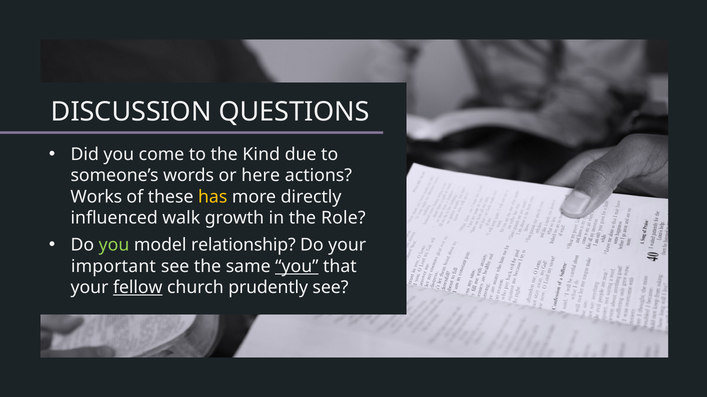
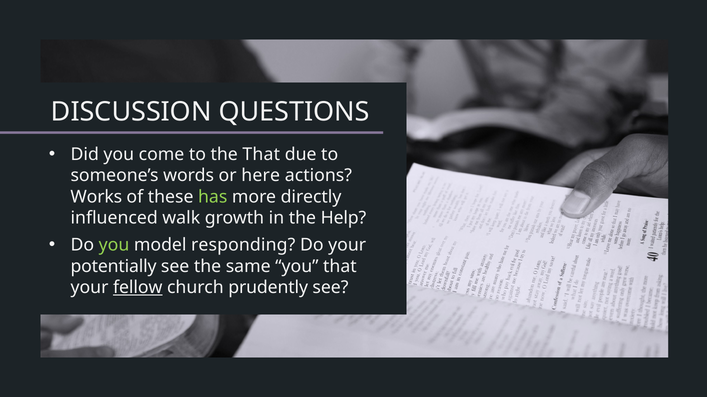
the Kind: Kind -> That (261, 155)
has colour: yellow -> light green (213, 197)
Role: Role -> Help (343, 218)
relationship: relationship -> responding (243, 245)
important: important -> potentially (114, 267)
you underline: present -> none (297, 267)
